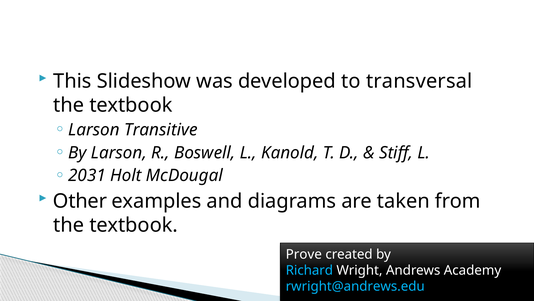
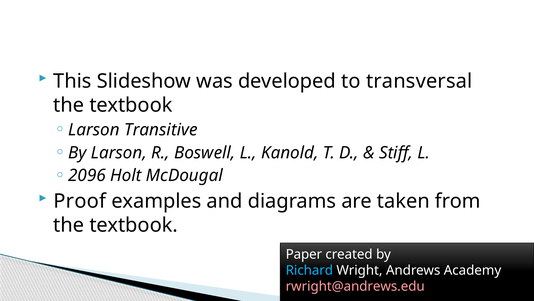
2031: 2031 -> 2096 (87, 175)
Other: Other -> Proof (80, 201)
Prove: Prove -> Paper (304, 254)
rwright@andrews.edu colour: light blue -> pink (355, 286)
